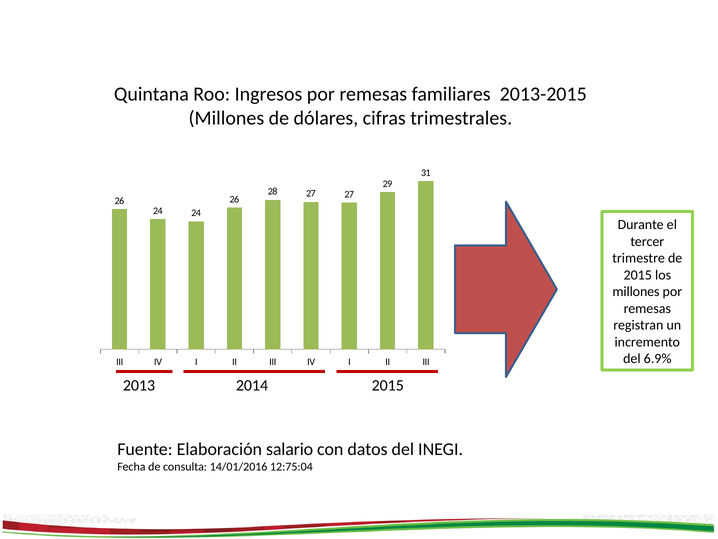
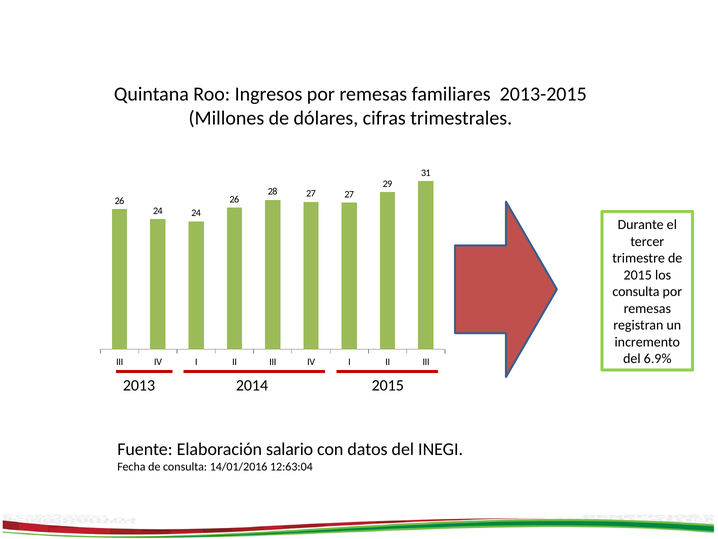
millones: millones -> consulta (636, 291)
12:75:04: 12:75:04 -> 12:63:04 (291, 466)
